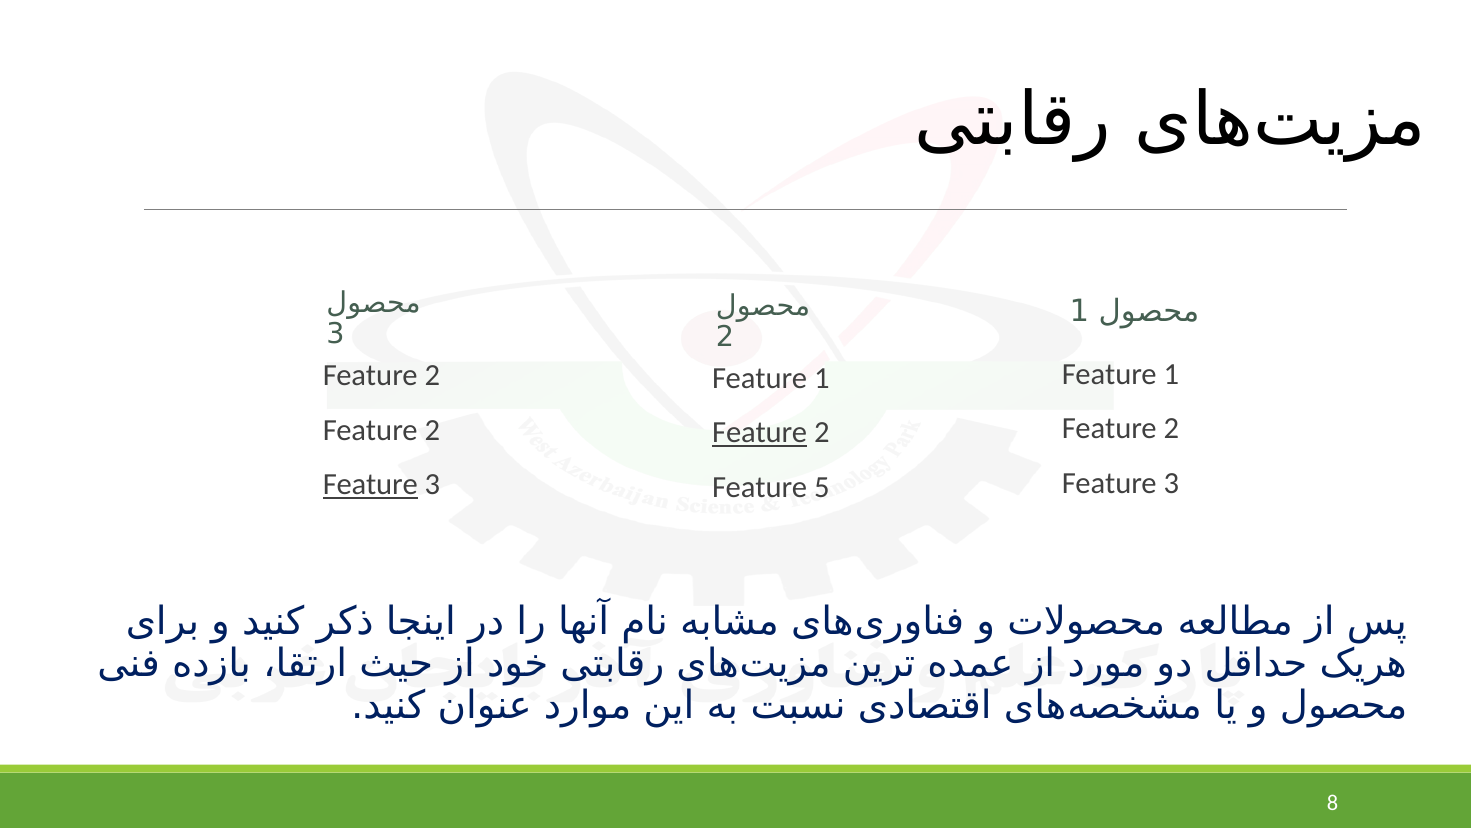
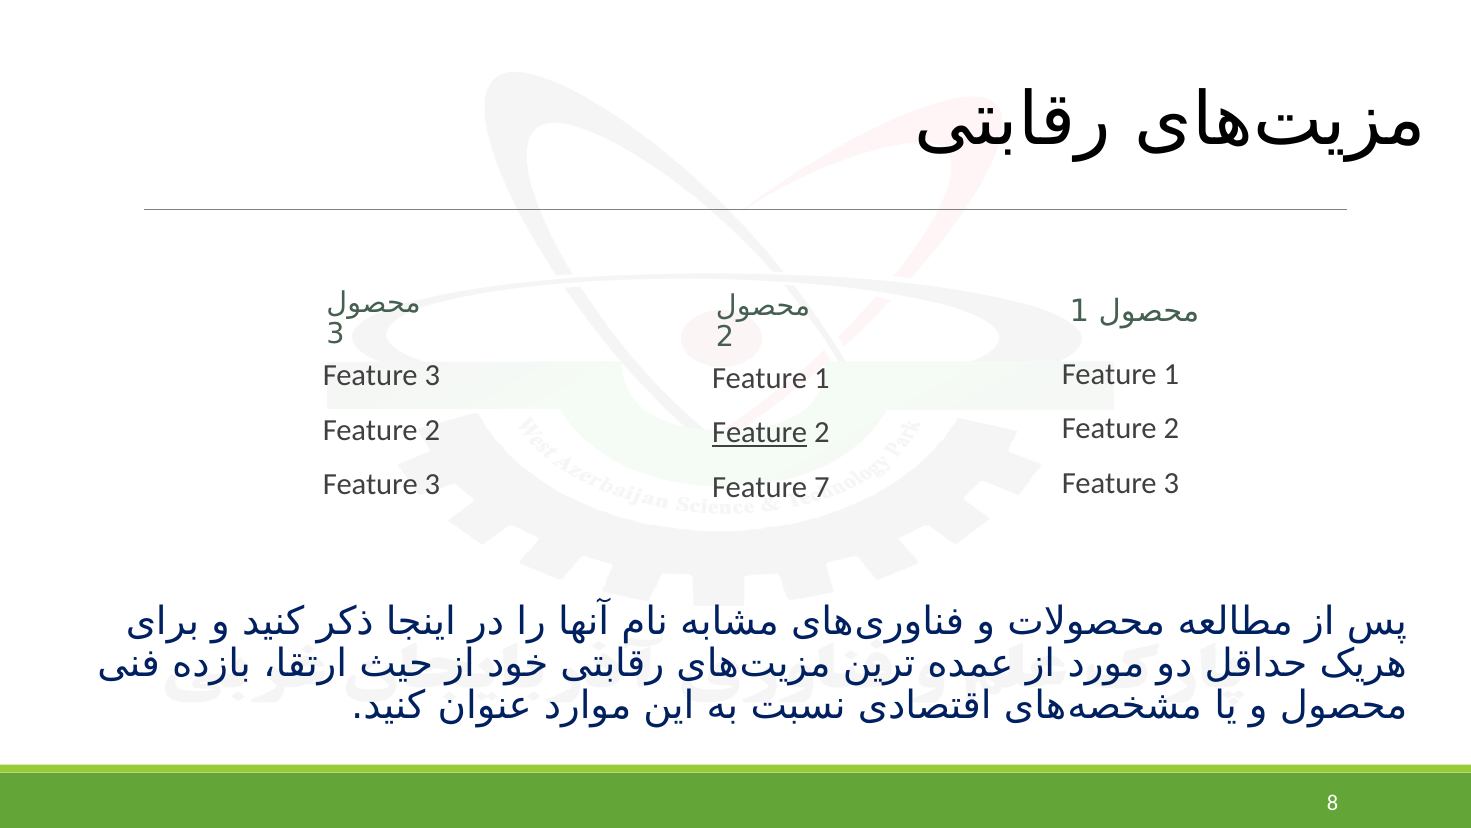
2: 2 -> 3 (432, 375)
Feature underline: present -> none (370, 484)
5: 5 -> 7 (822, 487)
